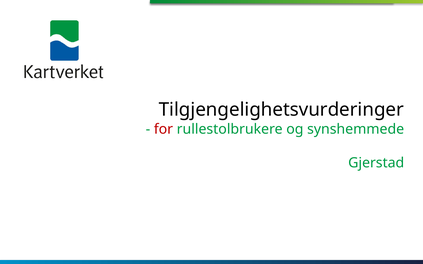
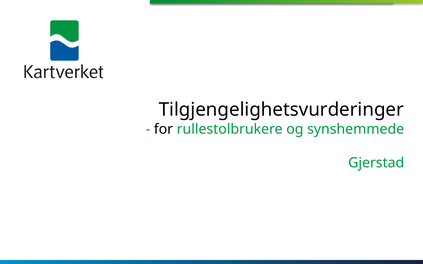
for colour: red -> black (163, 129)
